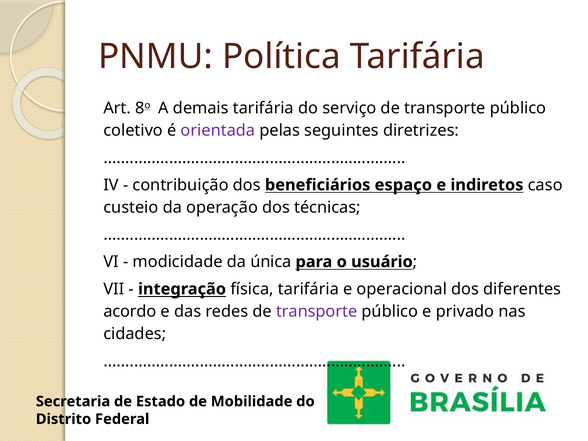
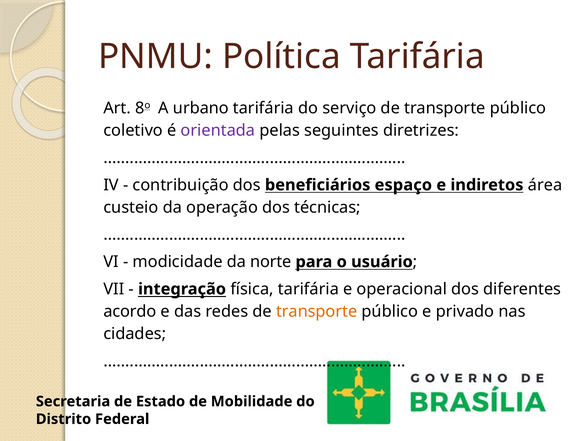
demais: demais -> urbano (201, 108)
caso: caso -> área (545, 185)
única: única -> norte (271, 262)
transporte colour: purple -> orange (317, 311)
